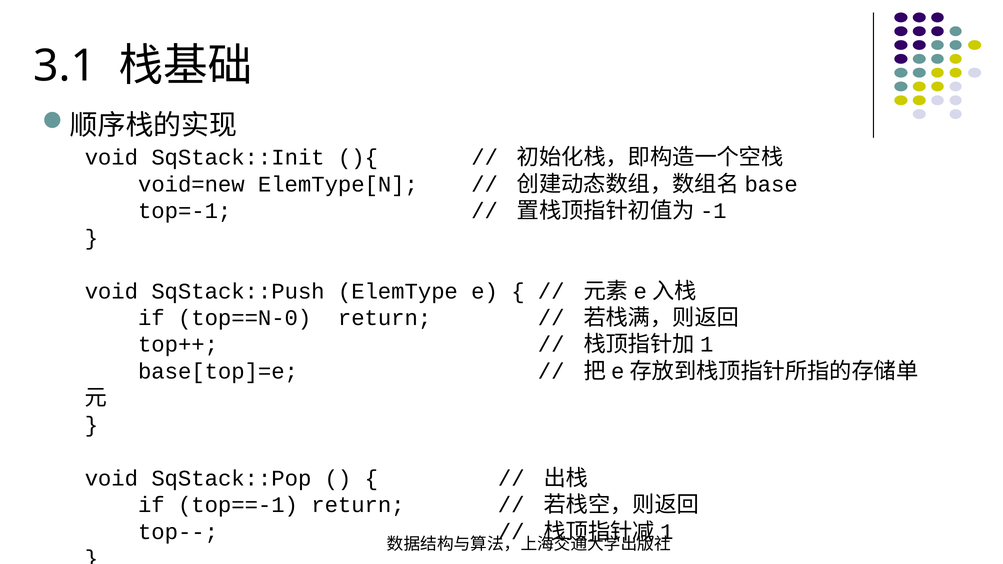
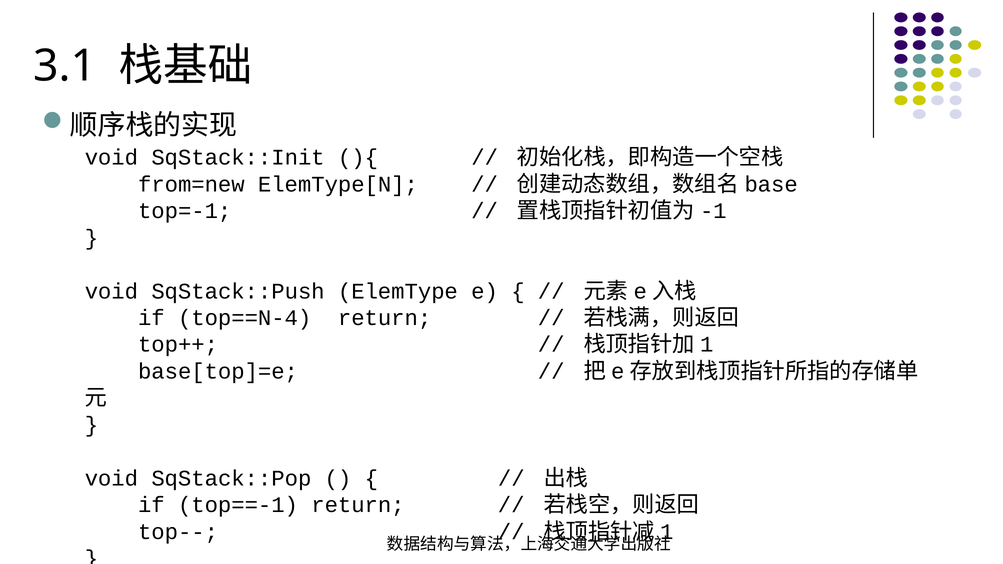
void=new: void=new -> from=new (191, 184)
top==N-0: top==N-0 -> top==N-4 (245, 318)
